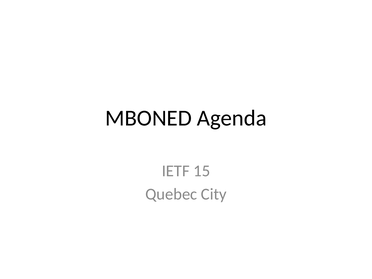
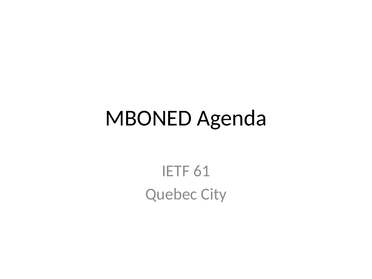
15: 15 -> 61 (202, 171)
